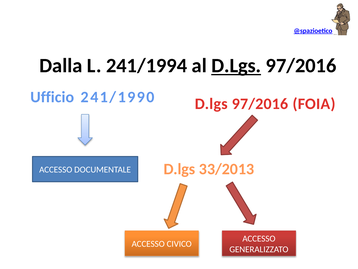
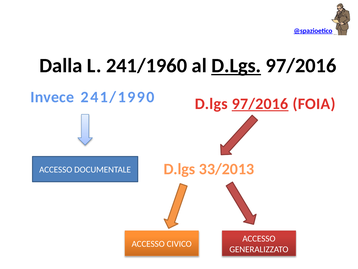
241/1994: 241/1994 -> 241/1960 (147, 66)
Ufficio: Ufficio -> Invece (52, 97)
97/2016 underline: none -> present (260, 104)
